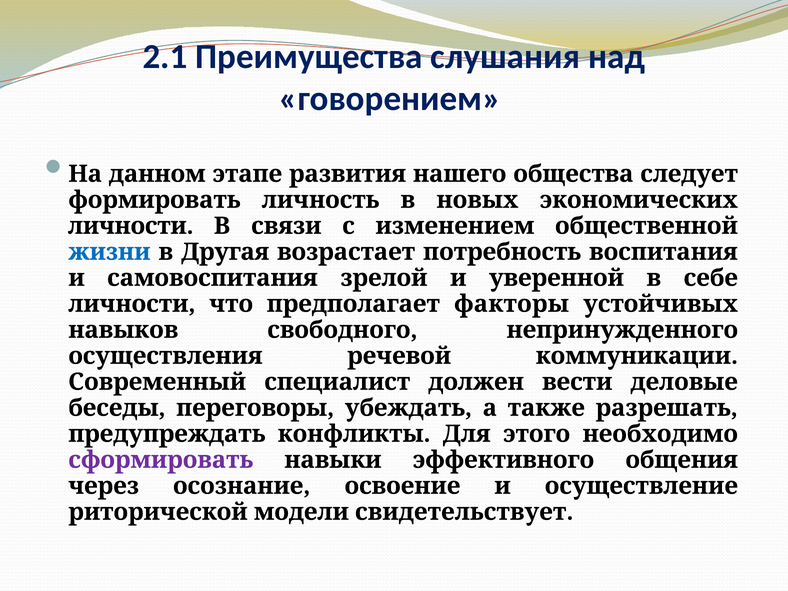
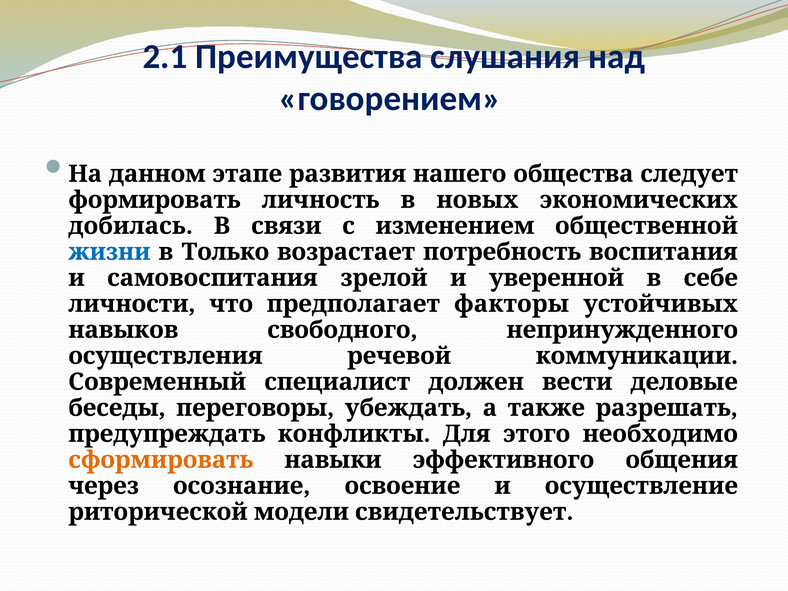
личности: личности -> добилась (131, 226)
Другая: Другая -> Только (225, 252)
сформировать colour: purple -> orange (161, 460)
